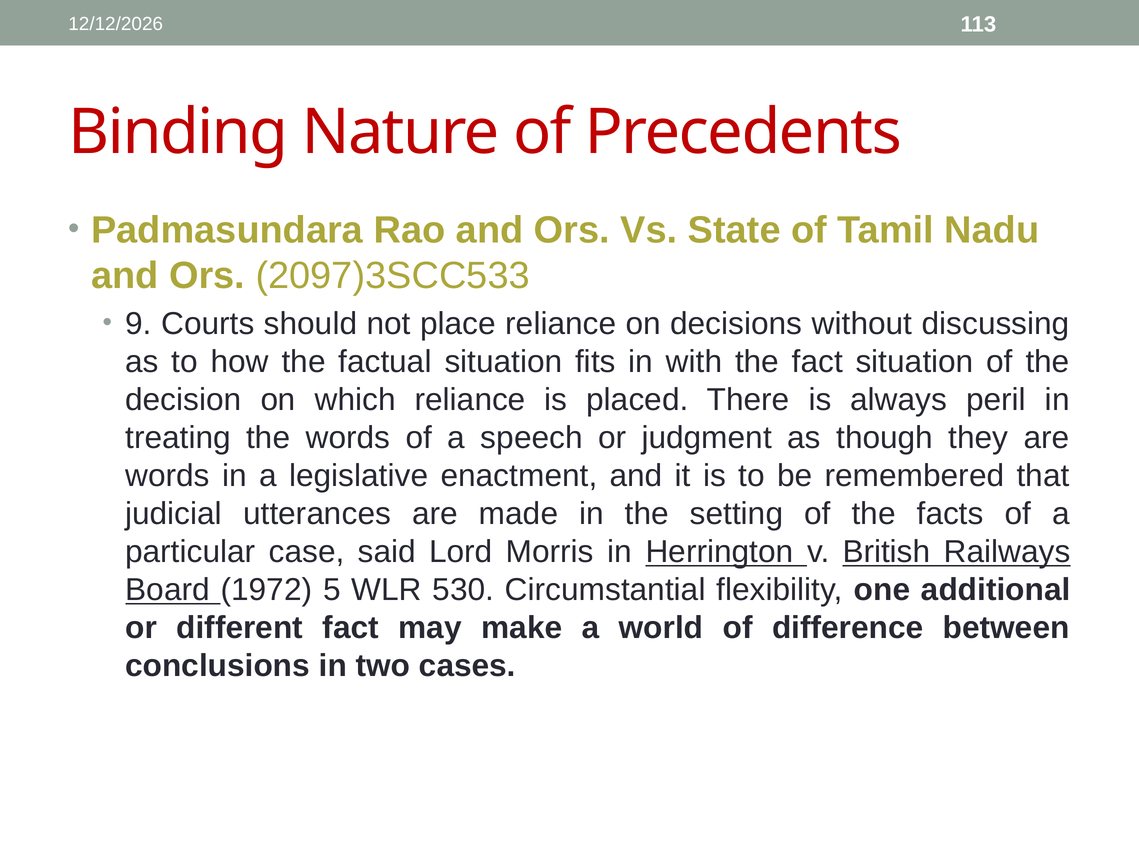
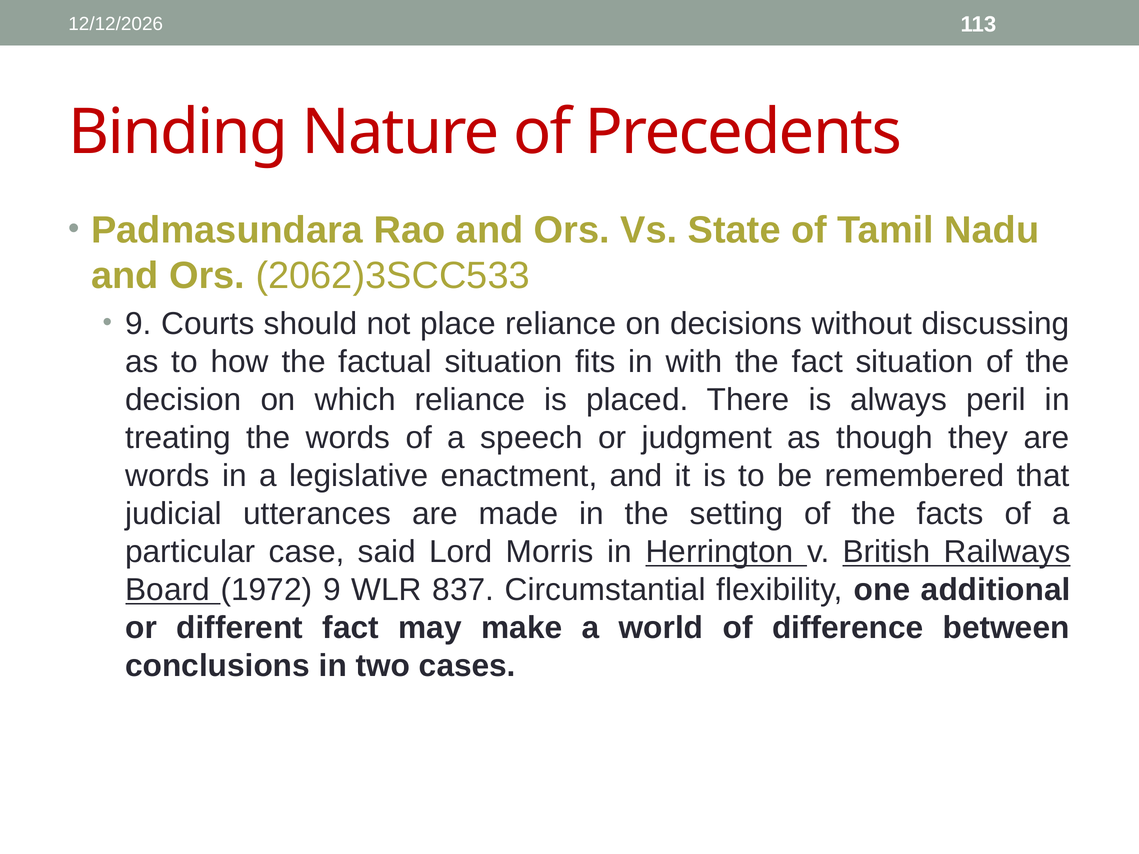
2097)3SCC533: 2097)3SCC533 -> 2062)3SCC533 (393, 276)
1972 5: 5 -> 9 (332, 590)
530: 530 -> 837 (463, 590)
